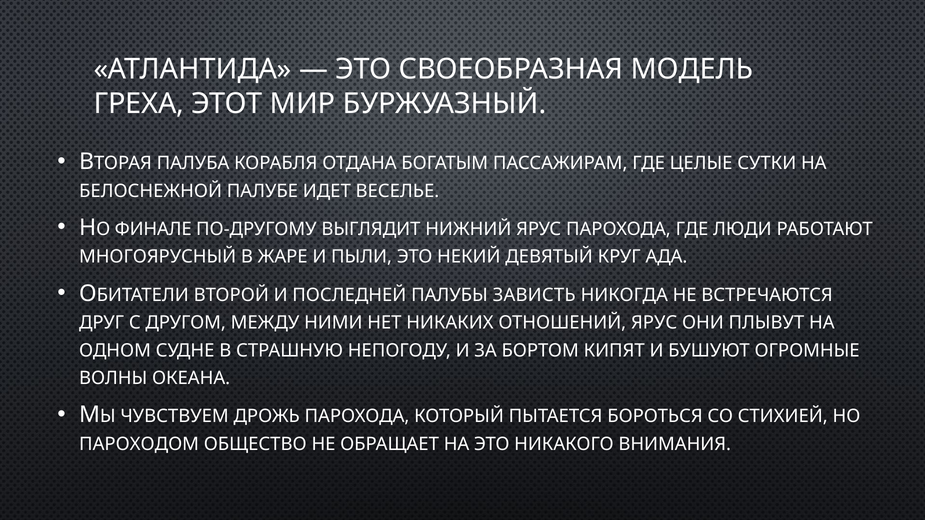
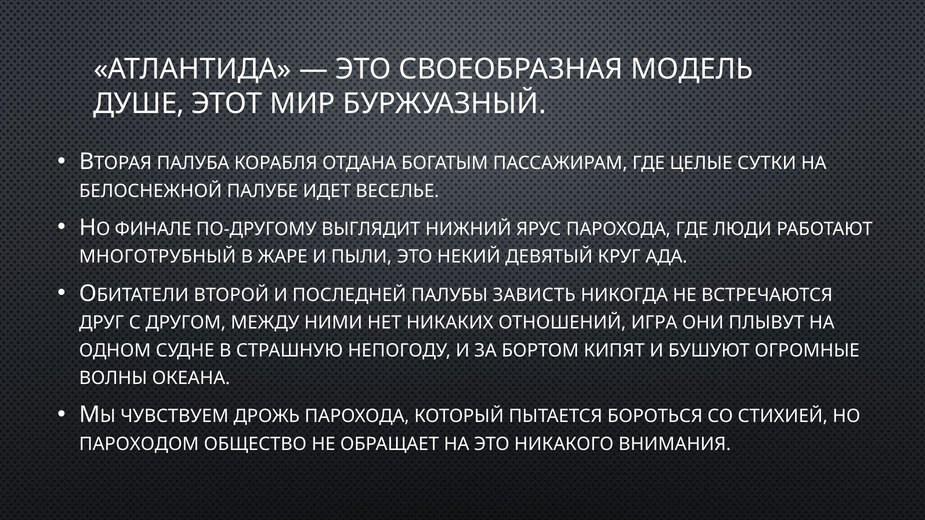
ГРЕХА: ГРЕХА -> ДУШЕ (139, 104)
МНОГОЯРУСНЫЙ: МНОГОЯРУСНЫЙ -> МНОГОТРУБНЫЙ (158, 257)
ОТНОШЕНИЙ ЯРУС: ЯРУС -> ИГРА (654, 323)
